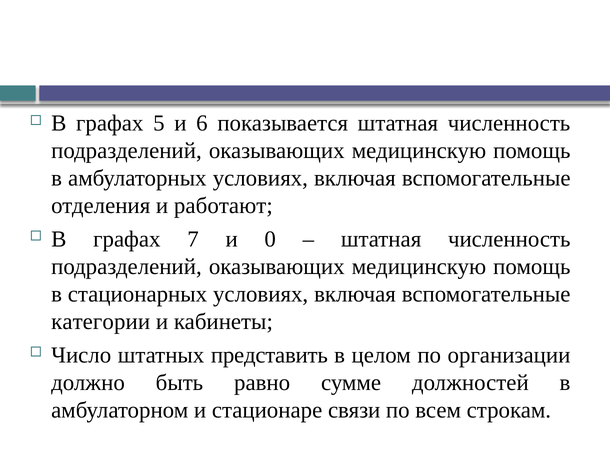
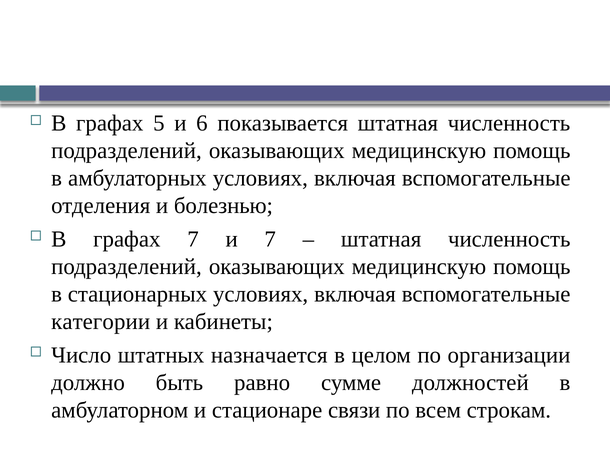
работают: работают -> болезнью (223, 206)
и 0: 0 -> 7 (270, 239)
представить: представить -> назначается (269, 355)
